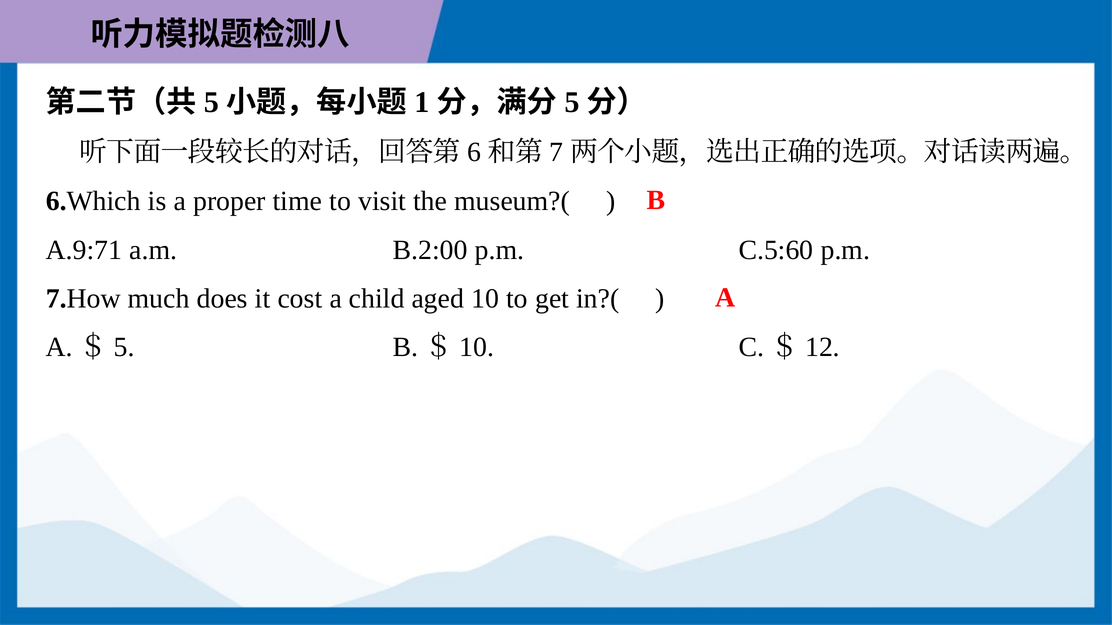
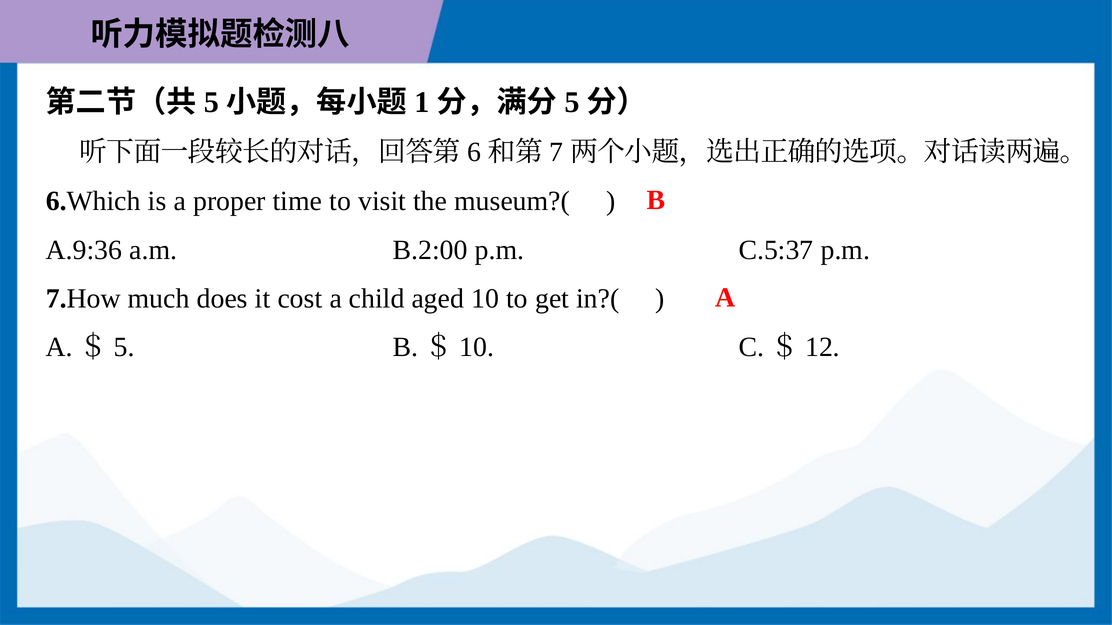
A.9:71: A.9:71 -> A.9:36 (84, 250)
C.5:60: C.5:60 -> C.5:37 (776, 250)
